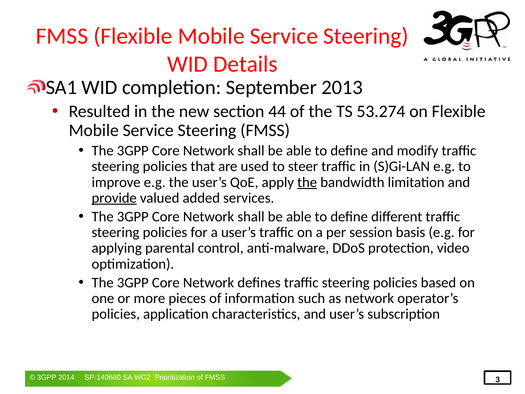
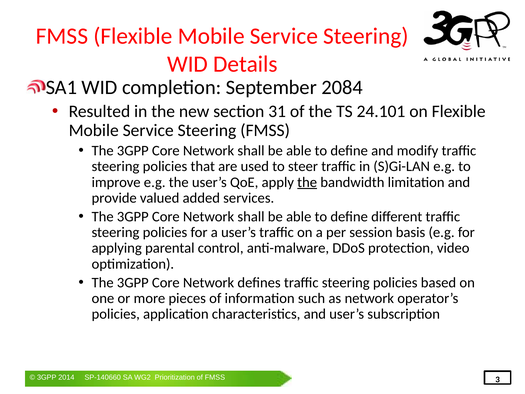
2013: 2013 -> 2084 (342, 87)
44: 44 -> 31 (277, 111)
53.274: 53.274 -> 24.101 (381, 111)
provide underline: present -> none (114, 198)
